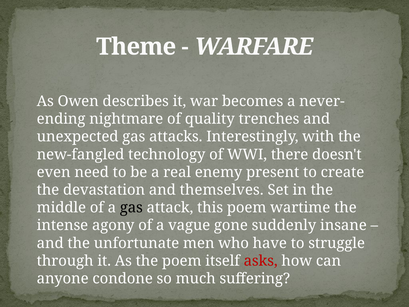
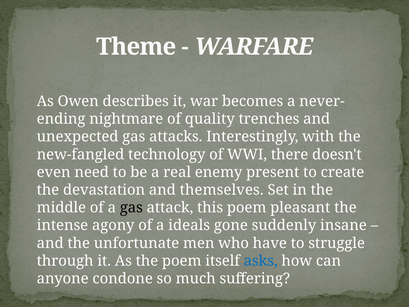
wartime: wartime -> pleasant (300, 208)
vague: vague -> ideals (189, 225)
asks colour: red -> blue (261, 261)
